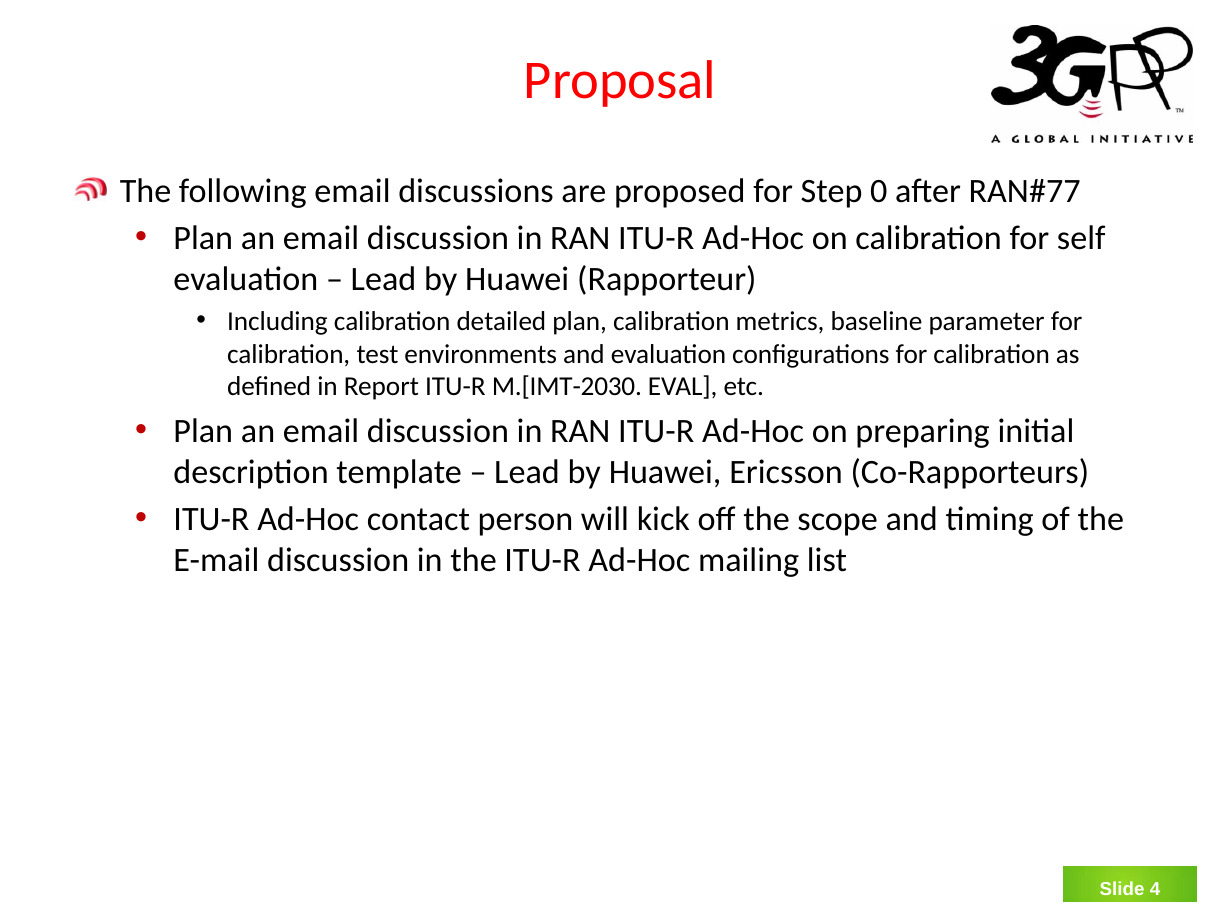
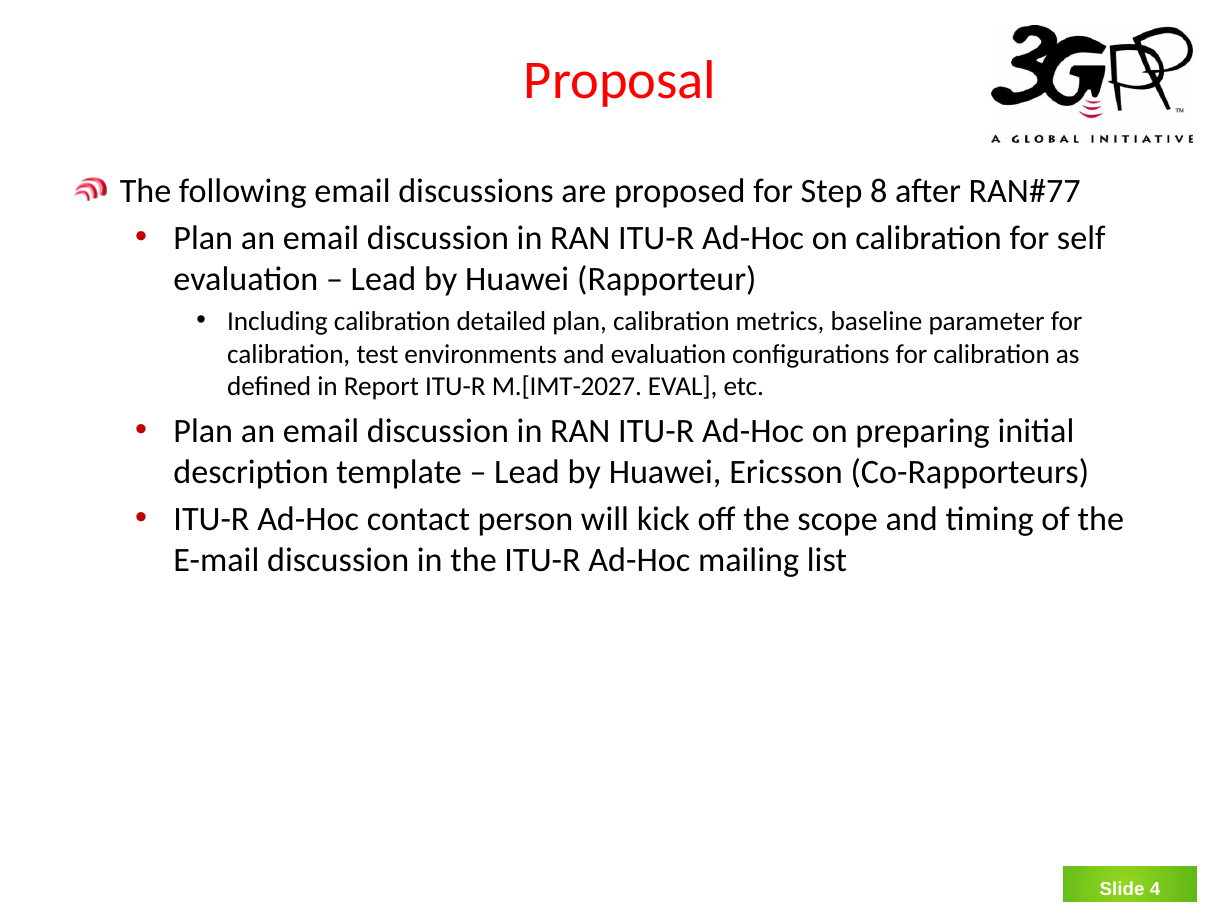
0: 0 -> 8 (879, 191)
M.[IMT-2030: M.[IMT-2030 -> M.[IMT-2027 (567, 387)
